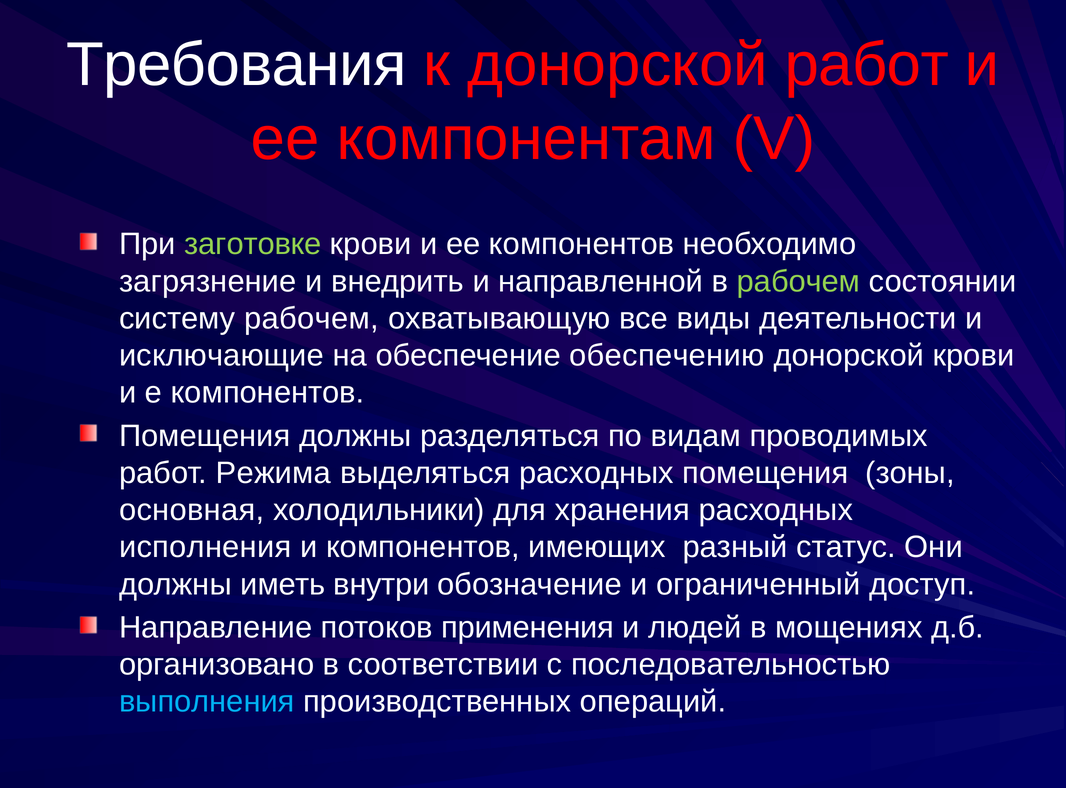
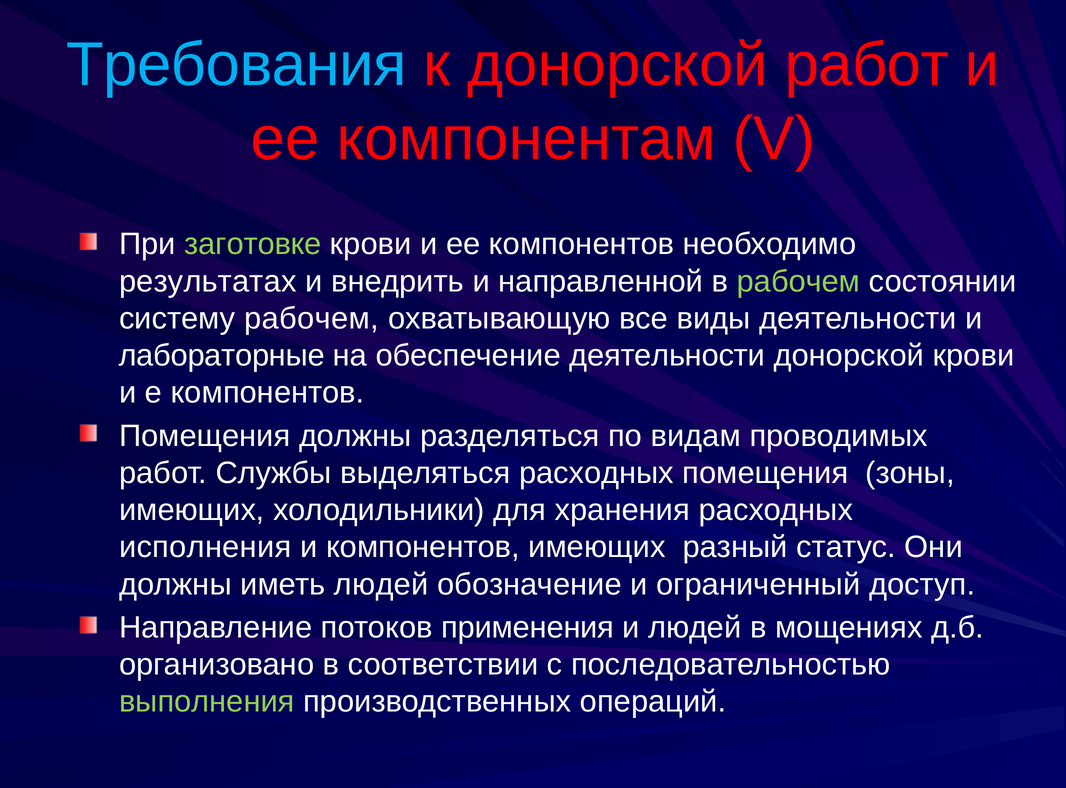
Требования colour: white -> light blue (236, 65)
загрязнение: загрязнение -> результатах (208, 281)
исключающие: исключающие -> лабораторные (222, 356)
обеспечение обеспечению: обеспечению -> деятельности (667, 356)
Режима: Режима -> Службы (274, 473)
основная: основная -> имеющих (192, 510)
иметь внутри: внутри -> людей (381, 584)
выполнения colour: light blue -> light green (207, 702)
